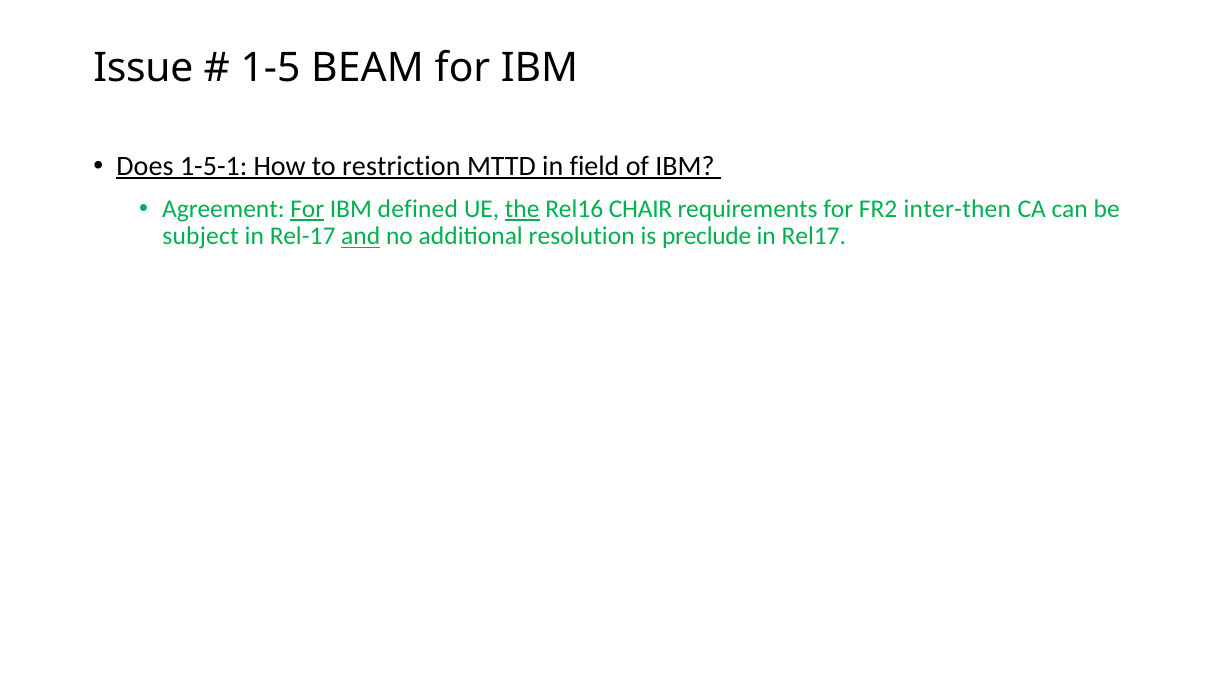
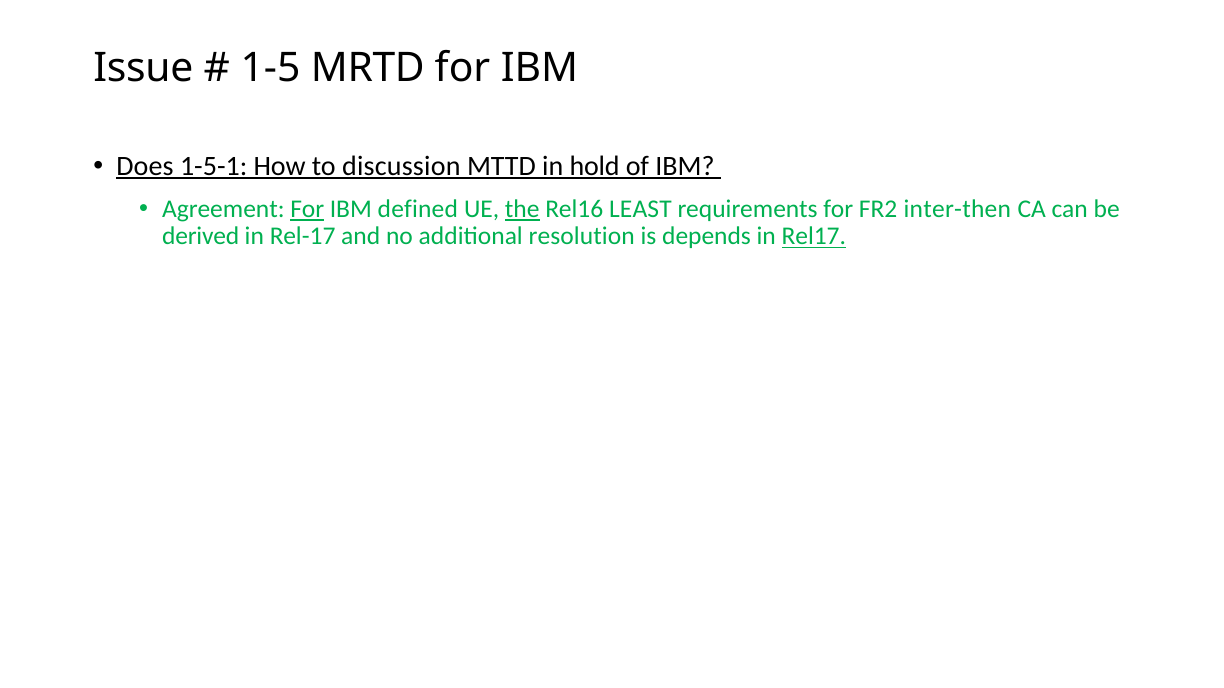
BEAM: BEAM -> MRTD (368, 68)
restriction: restriction -> discussion (401, 166)
field: field -> hold (595, 166)
CHAIR: CHAIR -> LEAST (640, 209)
subject: subject -> derived (201, 237)
and underline: present -> none (361, 237)
preclude: preclude -> depends (707, 237)
Rel17 underline: none -> present (814, 237)
